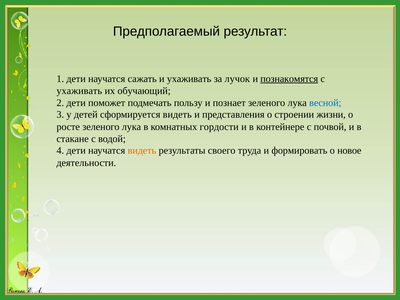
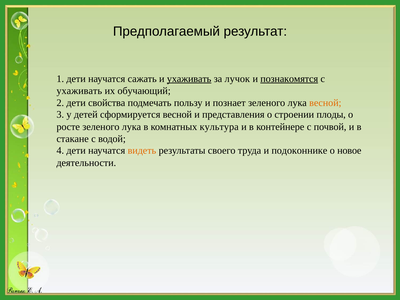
ухаживать underline: none -> present (189, 79)
поможет: поможет -> свойства (107, 103)
весной colour: blue -> orange (325, 103)
сформируется видеть: видеть -> весной (177, 115)
жизни: жизни -> плоды (331, 115)
гордости: гордости -> культура (219, 127)
формировать: формировать -> подоконнике (299, 151)
